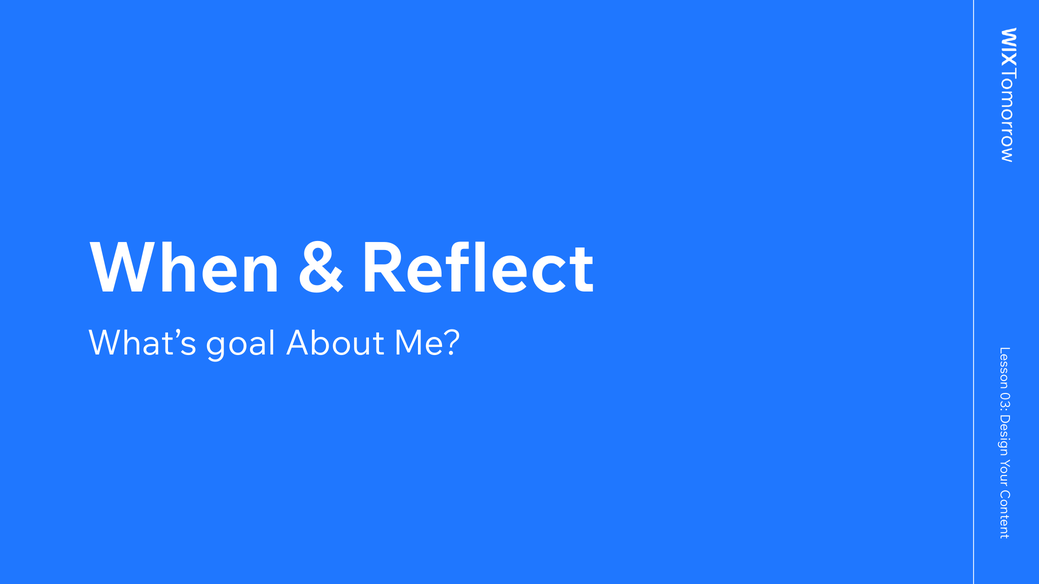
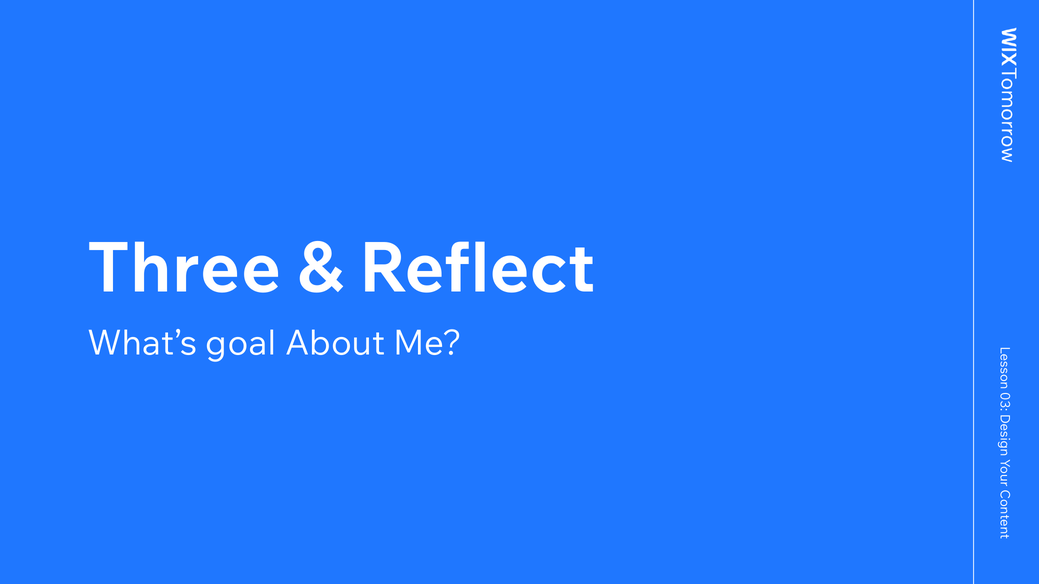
When: When -> Three (184, 269)
